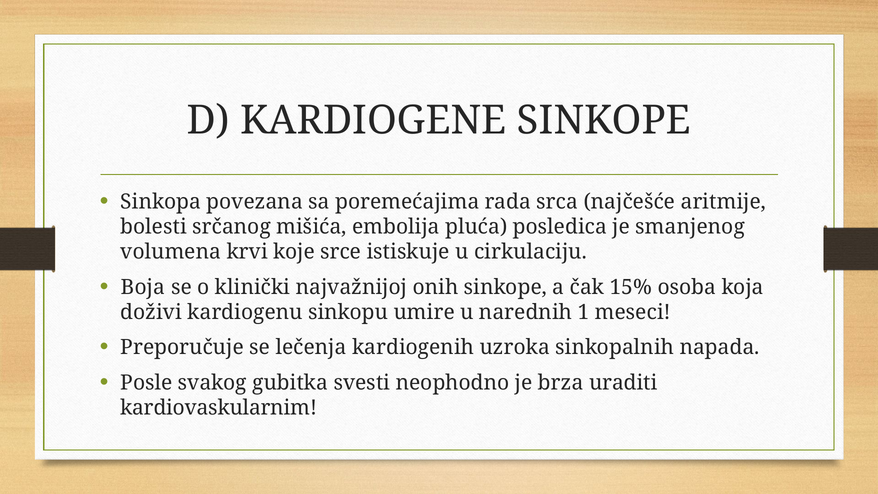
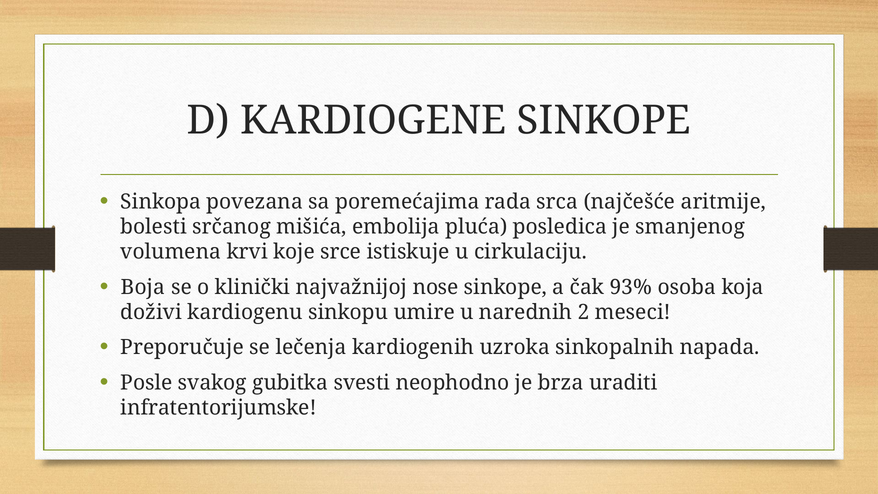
onih: onih -> nose (436, 287)
15%: 15% -> 93% (631, 287)
1: 1 -> 2 (584, 312)
kardiovaskularnim: kardiovaskularnim -> infratentorijumske (219, 408)
